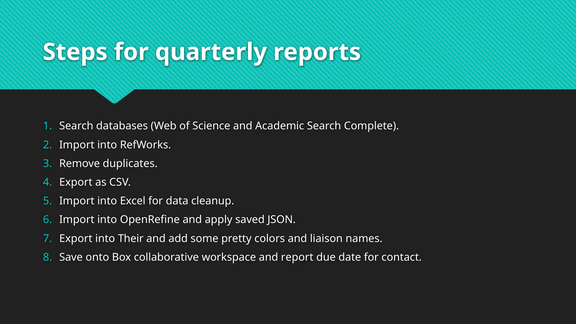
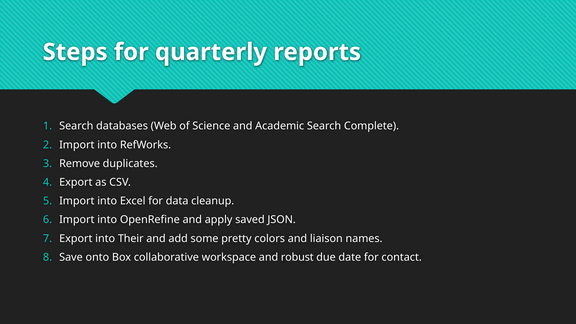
report: report -> robust (297, 257)
